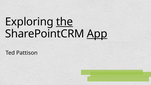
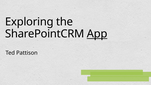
the underline: present -> none (64, 22)
